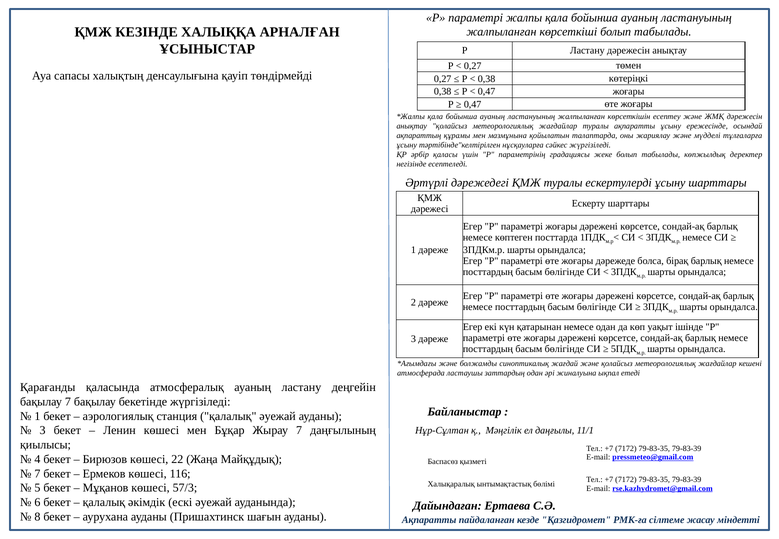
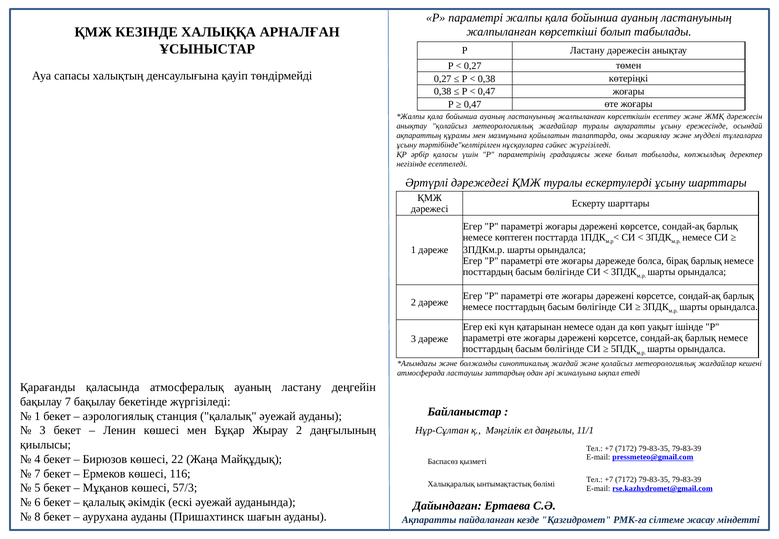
Жырау 7: 7 -> 2 (299, 431)
